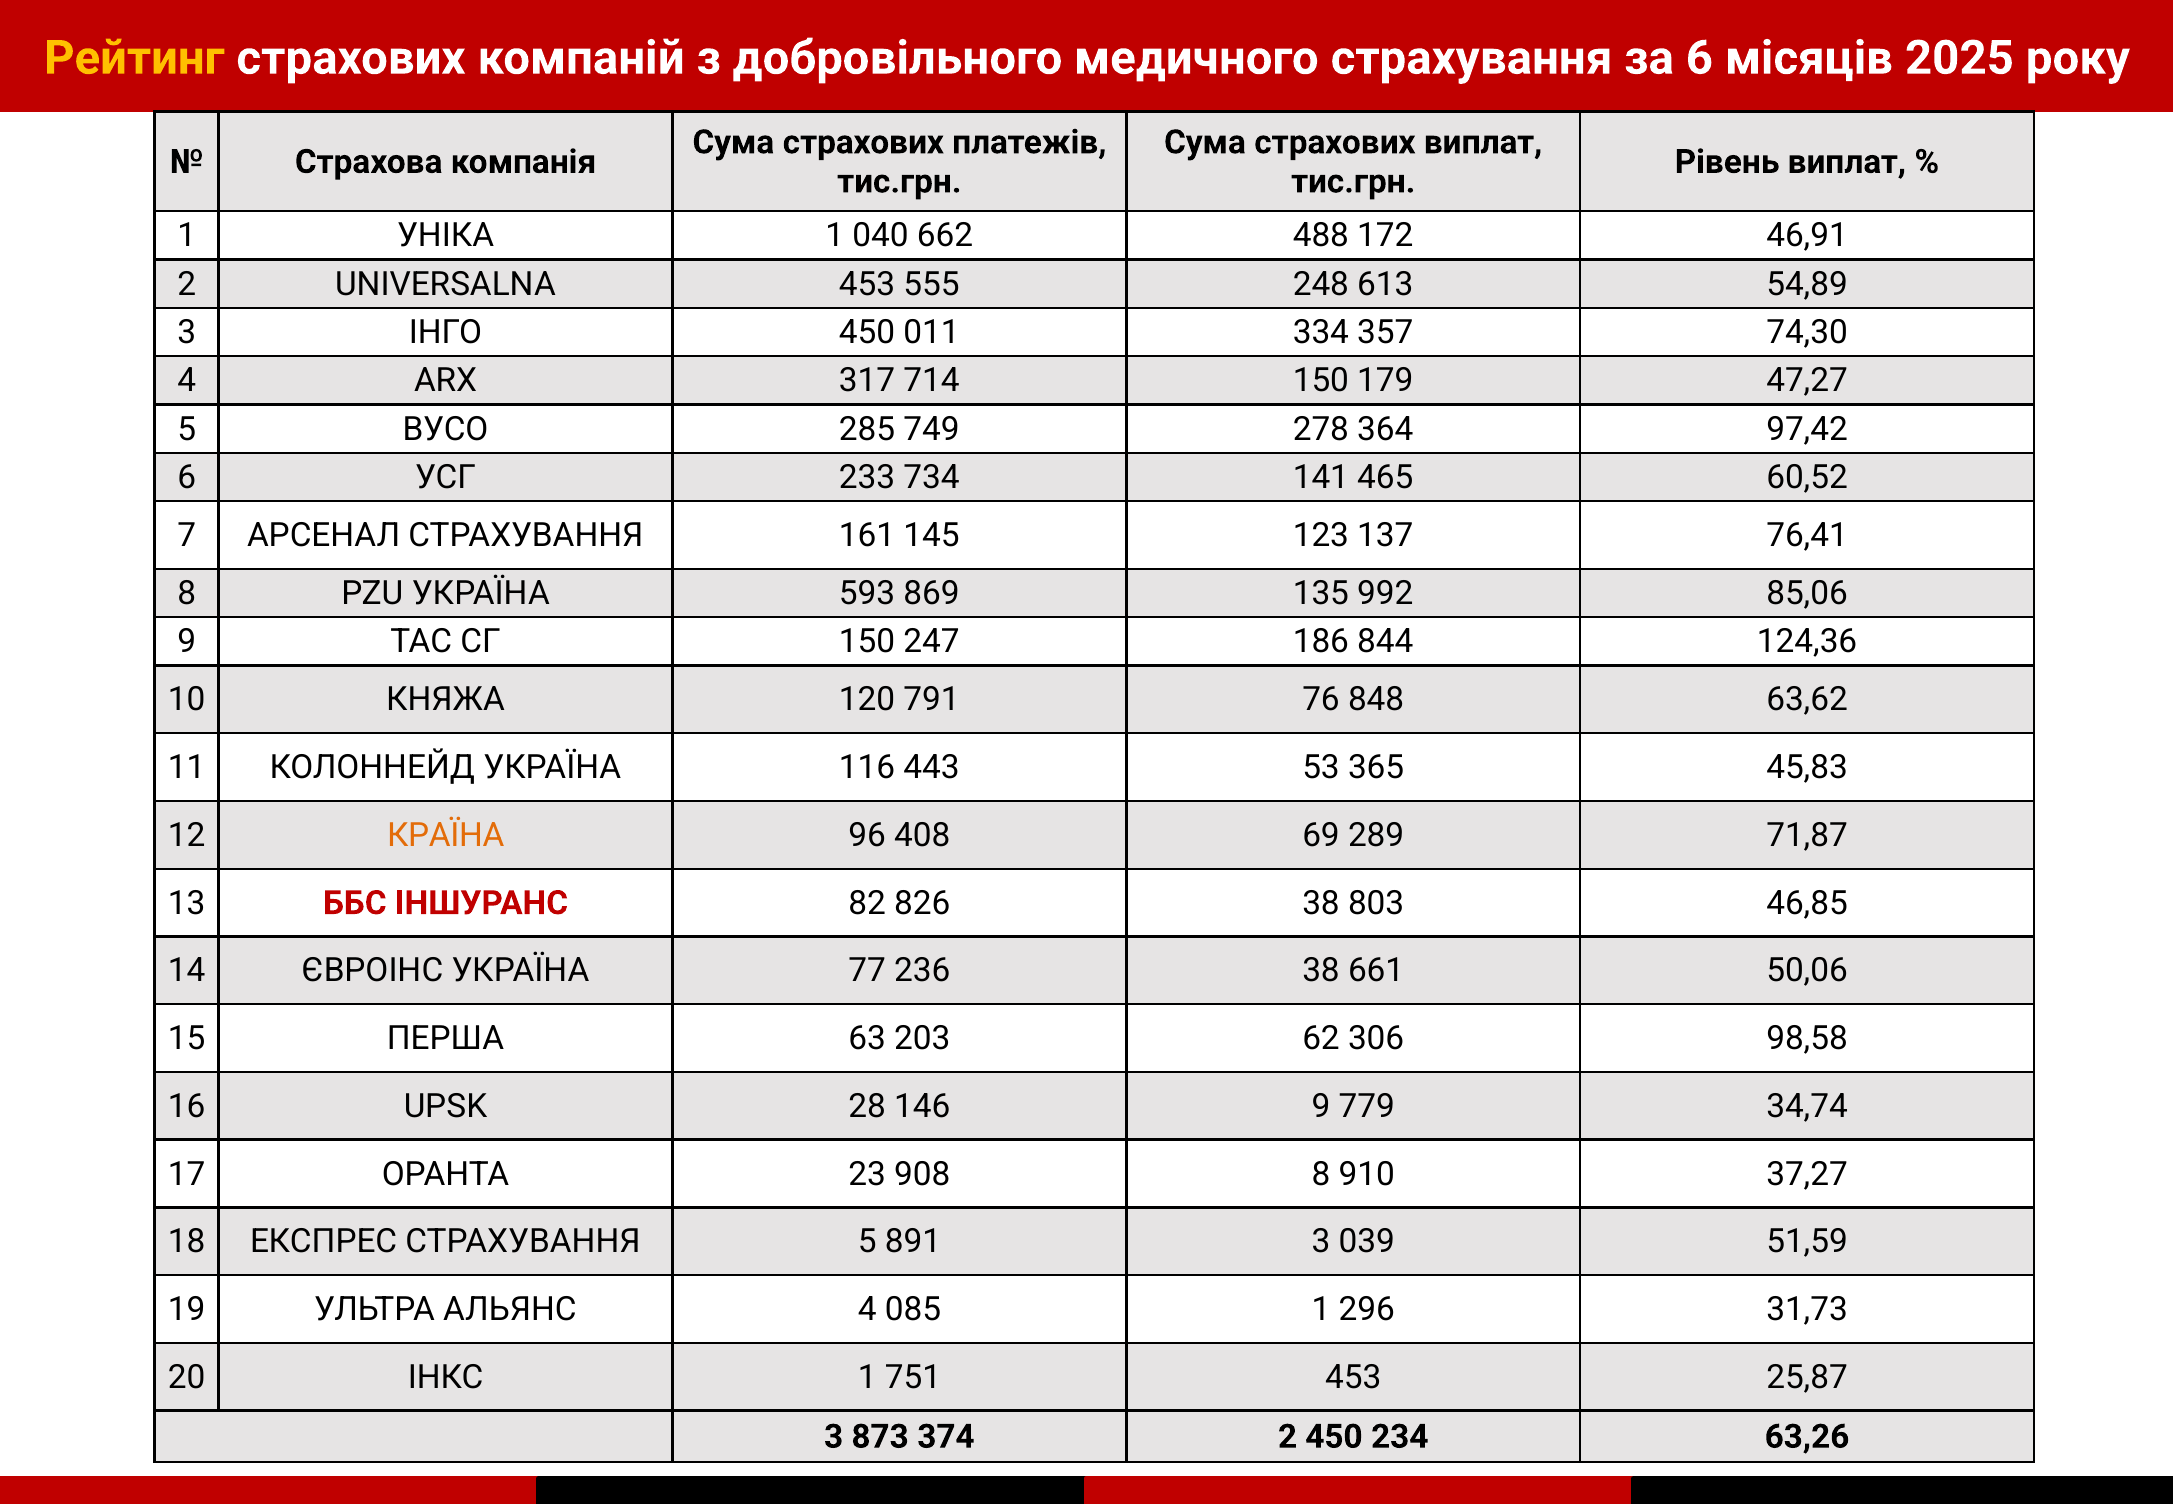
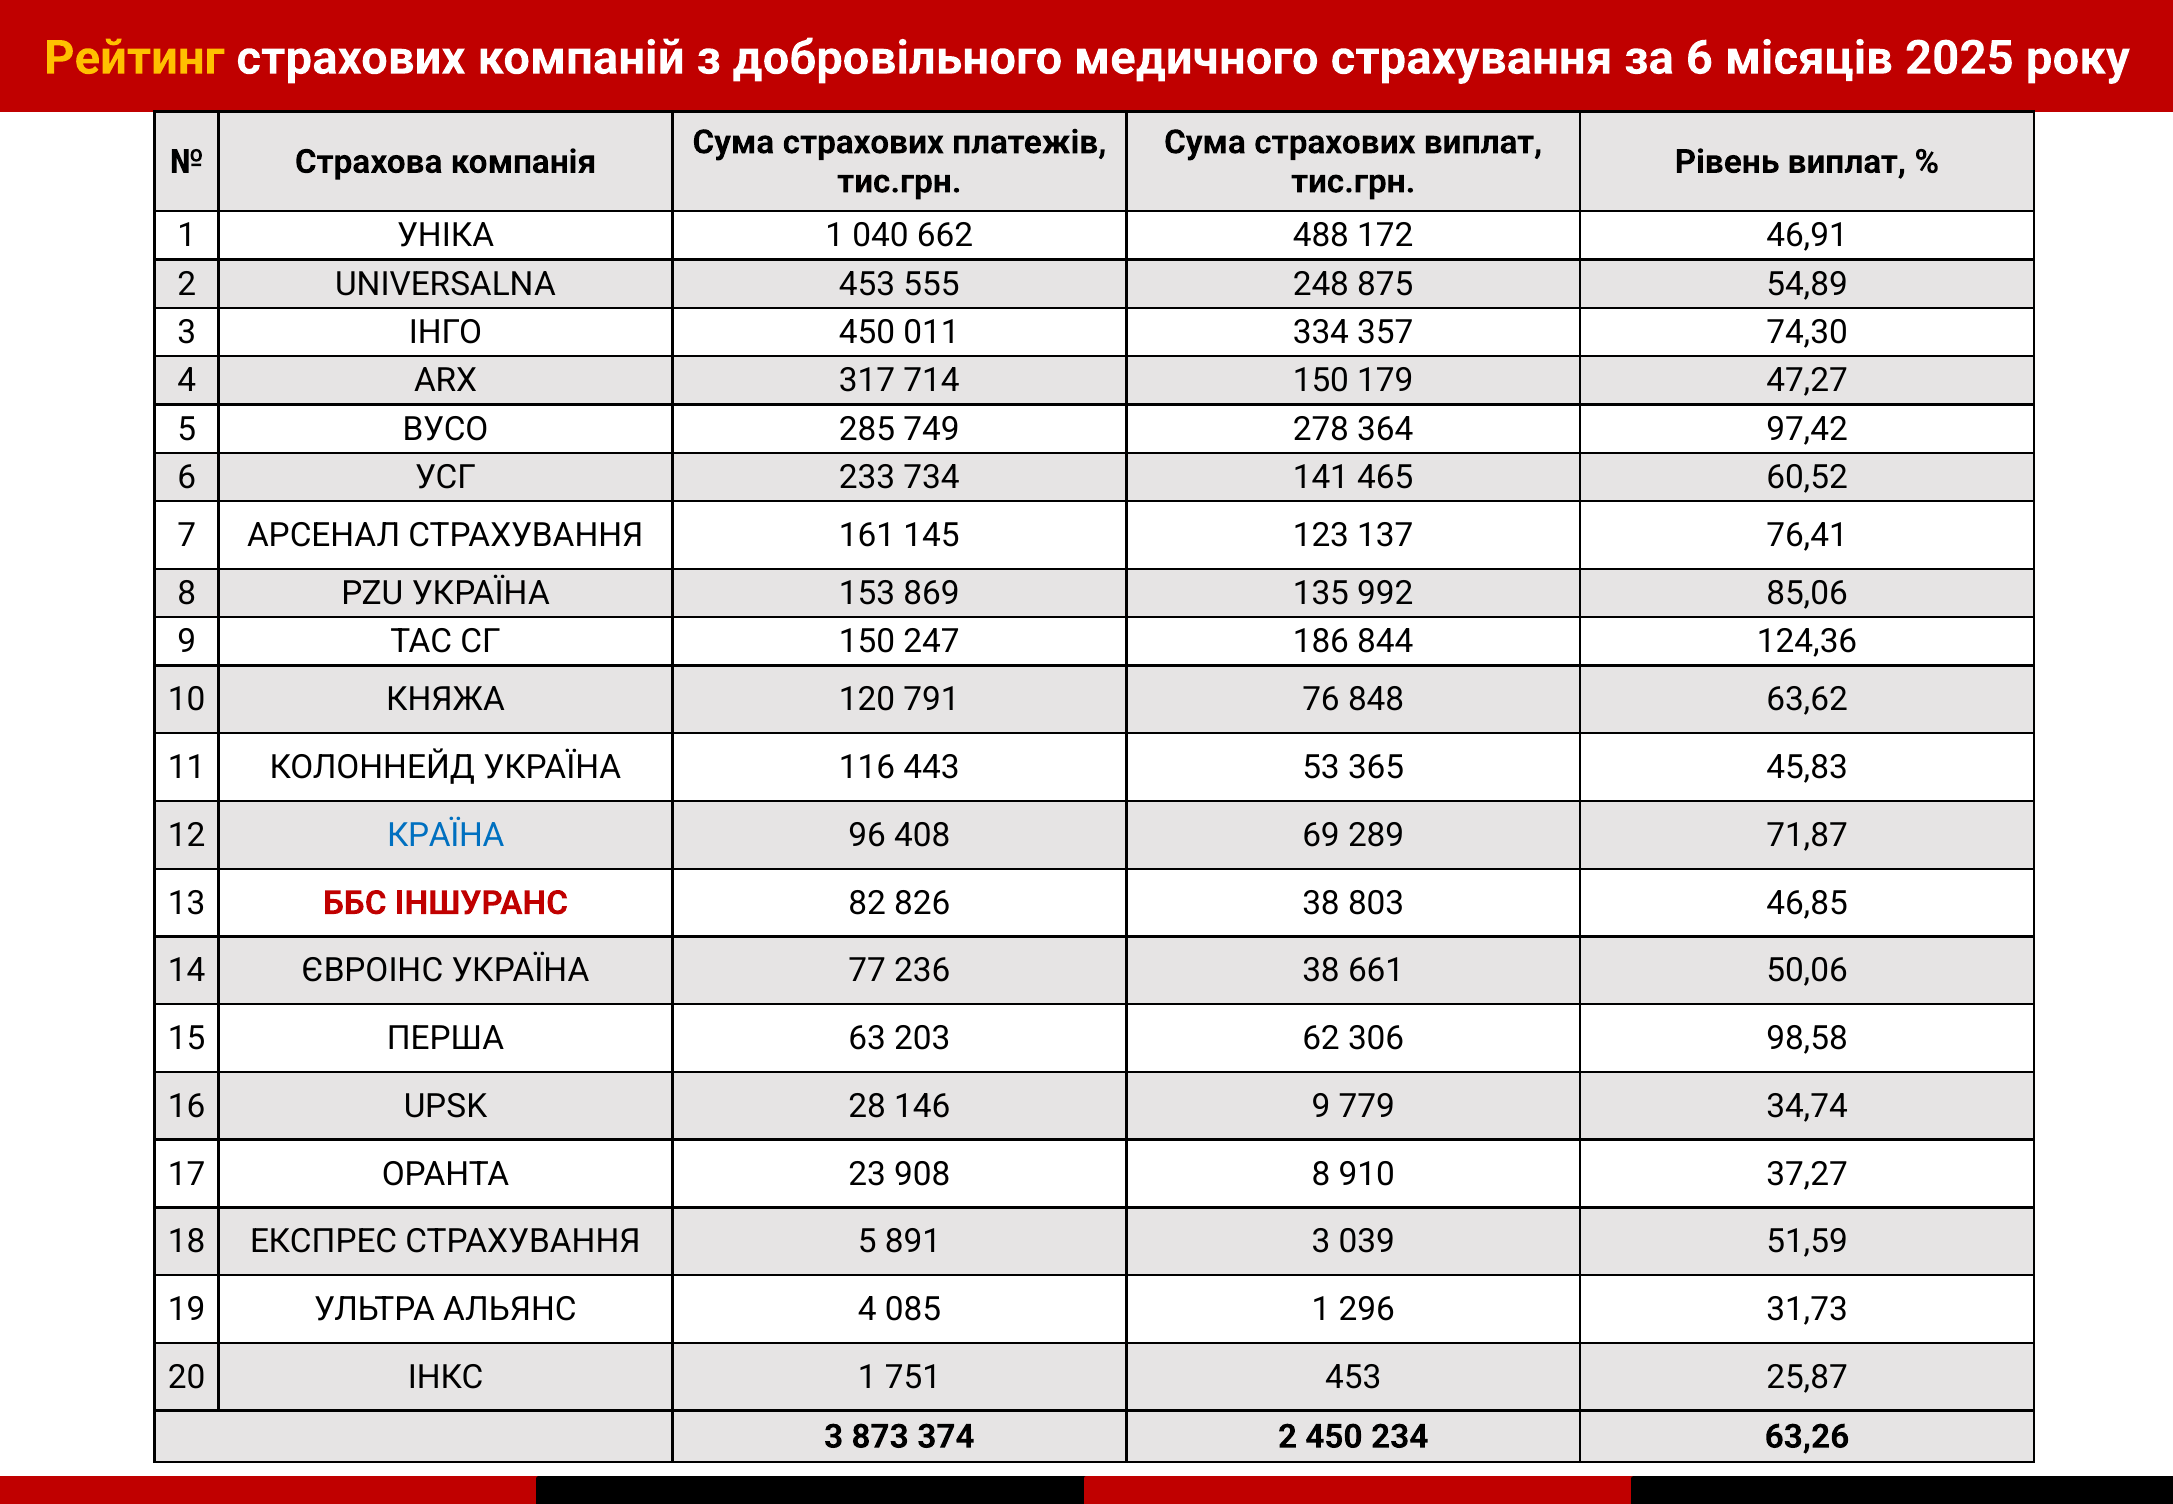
613: 613 -> 875 (1385, 284)
593: 593 -> 153 (867, 594)
КРАЇНА colour: orange -> blue (446, 836)
